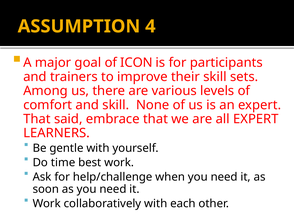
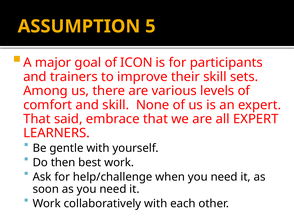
4: 4 -> 5 (150, 26)
time: time -> then (63, 163)
